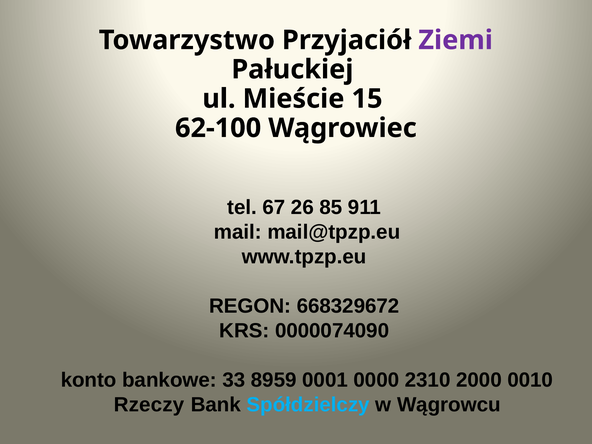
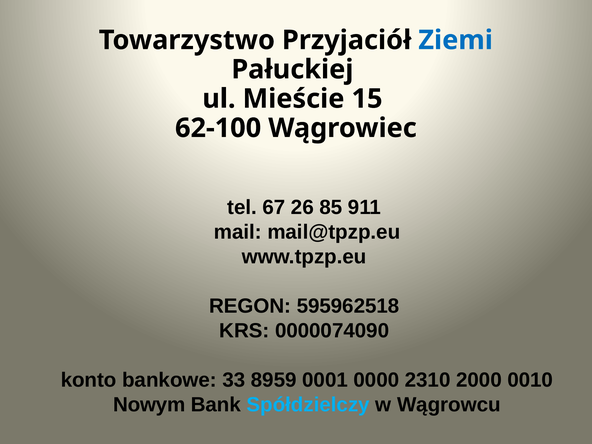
Ziemi colour: purple -> blue (456, 40)
668329672: 668329672 -> 595962518 (348, 306)
Rzeczy: Rzeczy -> Nowym (149, 405)
